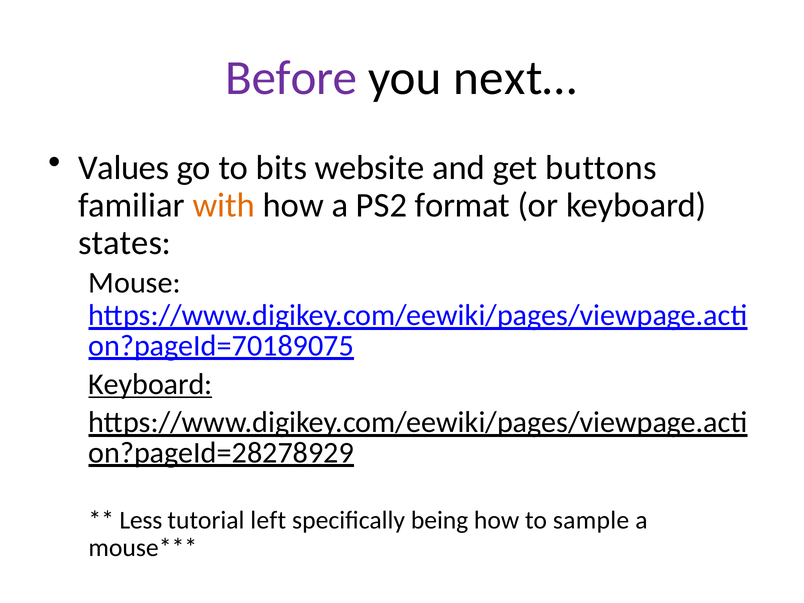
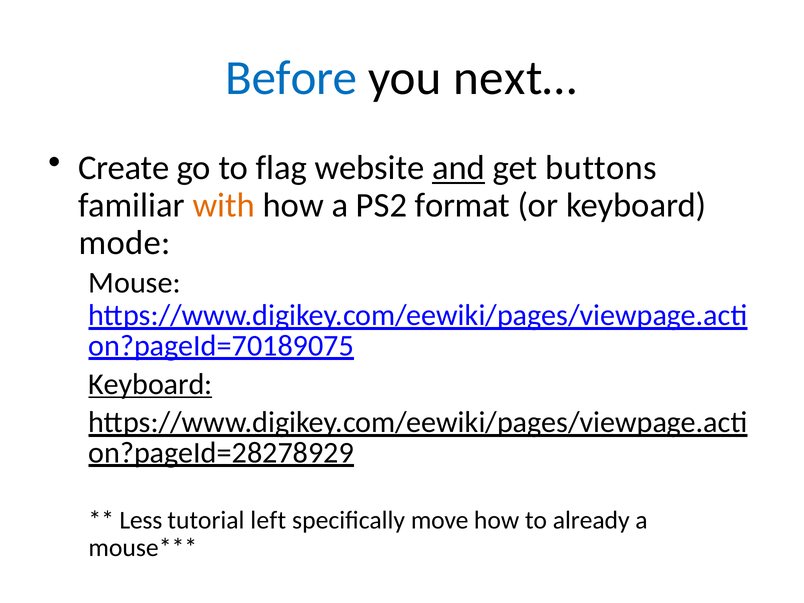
Before colour: purple -> blue (291, 78)
Values: Values -> Create (124, 168)
bits: bits -> flag (282, 168)
and underline: none -> present (459, 168)
states: states -> mode (125, 243)
being: being -> move (440, 520)
sample: sample -> already (591, 520)
